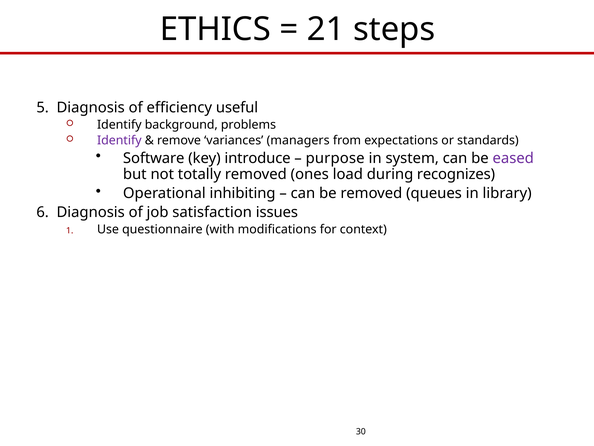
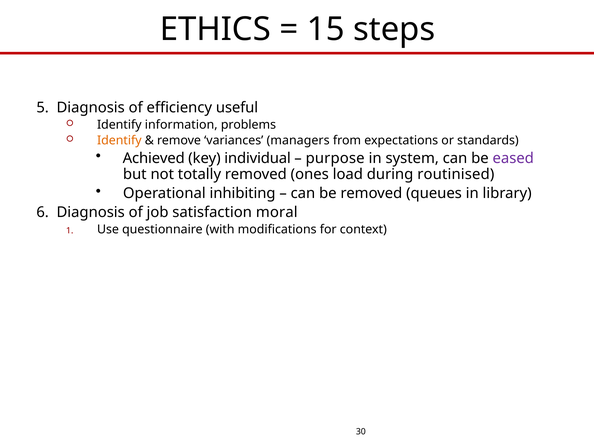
21: 21 -> 15 (326, 29)
background: background -> information (181, 125)
Identify colour: purple -> orange (119, 140)
Software: Software -> Achieved (154, 158)
introduce: introduce -> individual (258, 158)
recognizes: recognizes -> routinised (456, 174)
issues: issues -> moral (277, 212)
